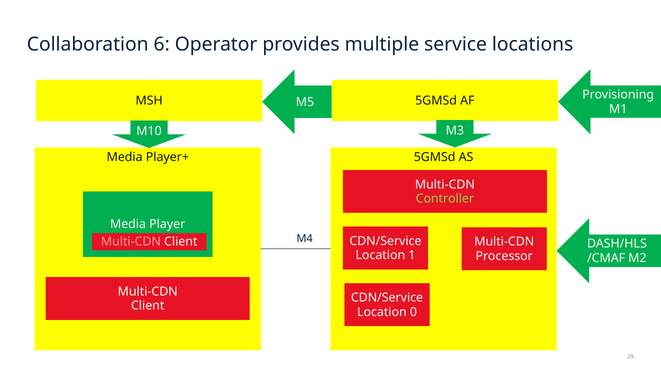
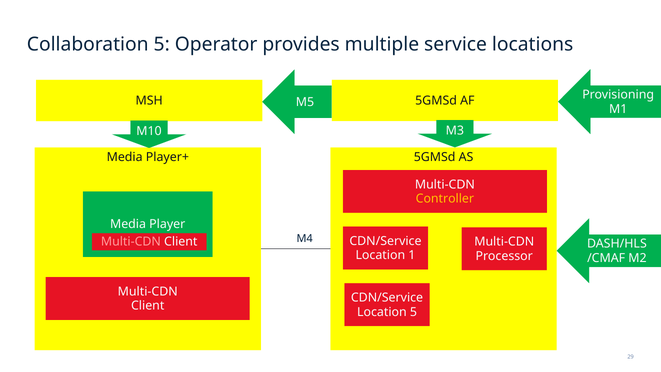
Collaboration 6: 6 -> 5 (162, 44)
Controller colour: light green -> yellow (445, 199)
Location 0: 0 -> 5 (413, 312)
